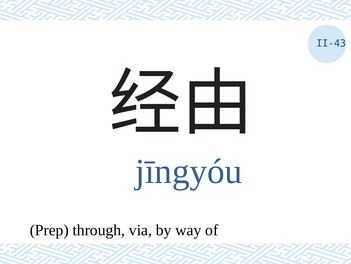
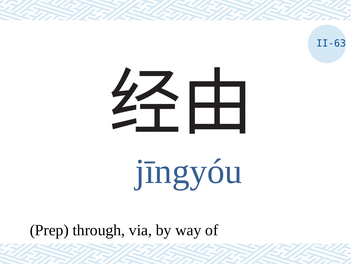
II-43: II-43 -> II-63 (331, 43)
